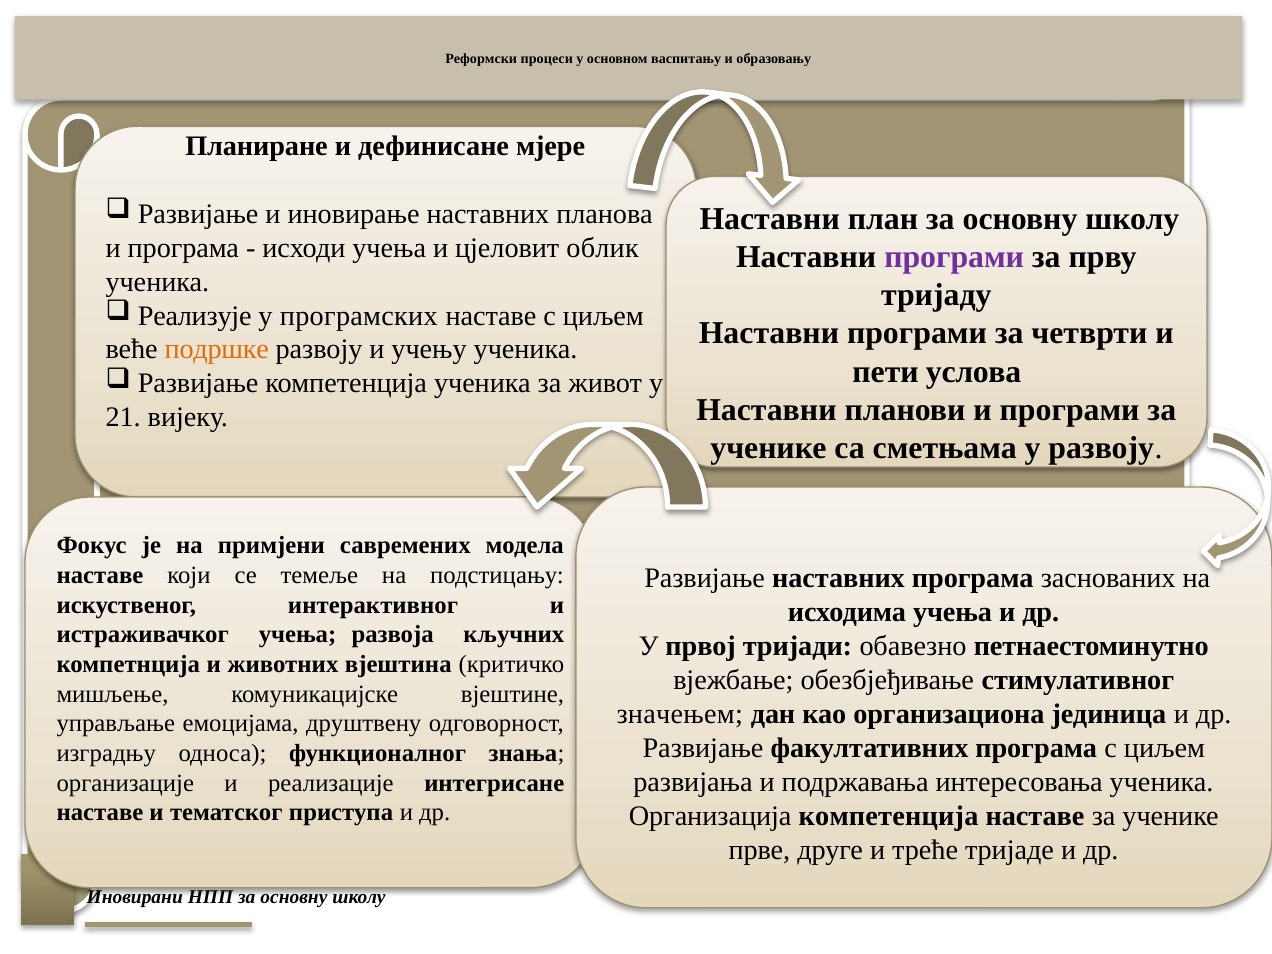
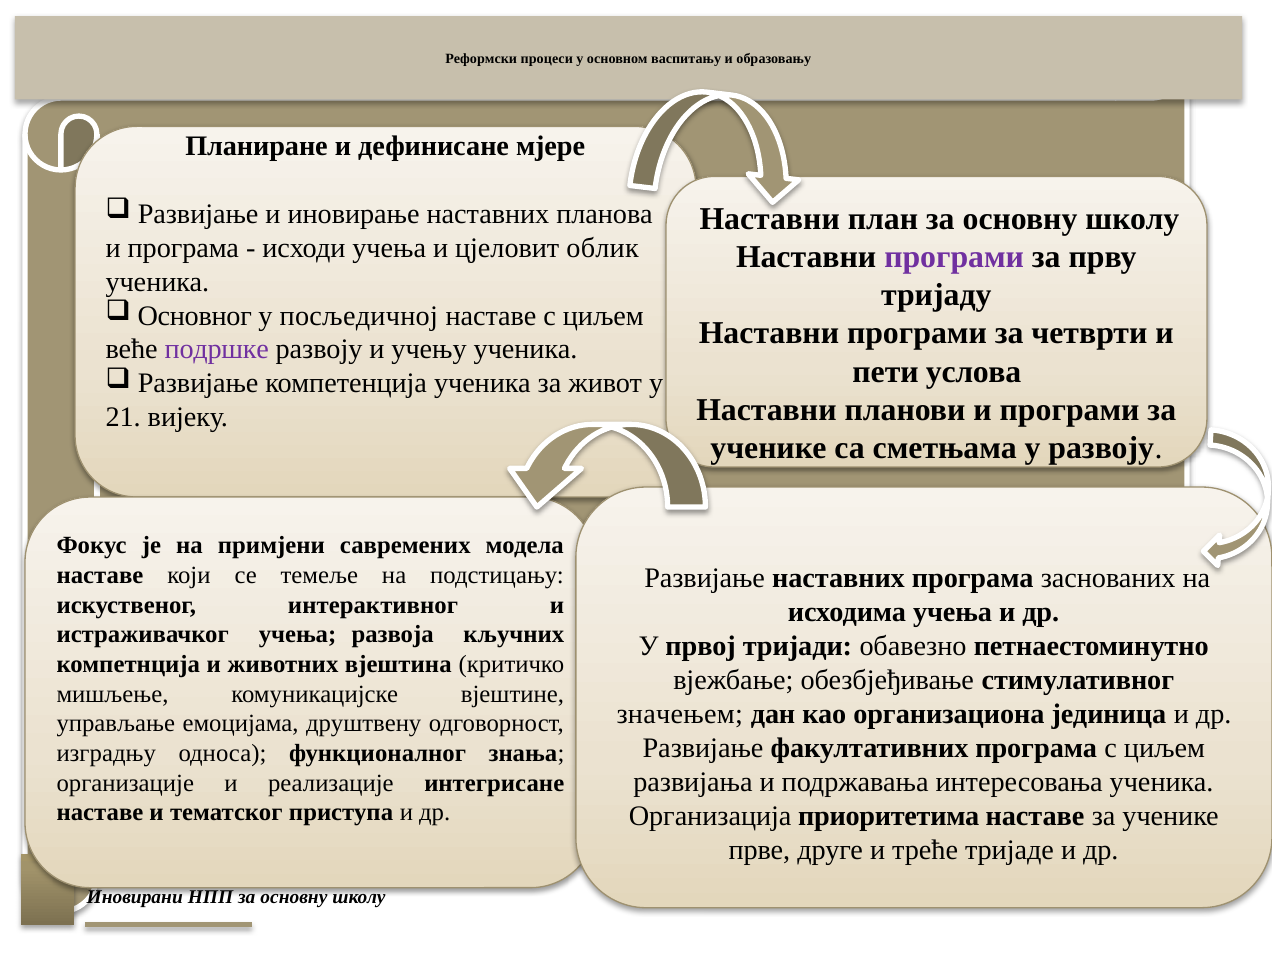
Реализује: Реализује -> Основног (195, 316)
програмских: програмских -> посљедичној (359, 316)
подршке colour: orange -> purple (217, 350)
Организација компетенција: компетенција -> приоритетима (889, 816)
